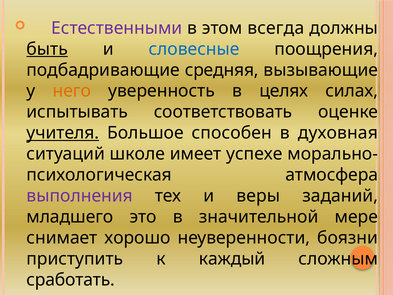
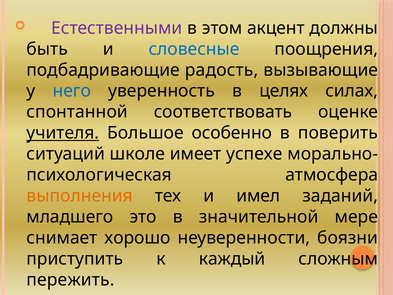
всегда: всегда -> акцент (276, 28)
быть underline: present -> none (47, 49)
средняя: средняя -> радость (222, 70)
него colour: orange -> blue (72, 91)
испытывать: испытывать -> спонтанной (77, 112)
способен: способен -> особенно (232, 133)
духовная: духовная -> поверить (338, 133)
выполнения colour: purple -> orange (80, 196)
веры: веры -> имел (258, 196)
сработать: сработать -> пережить (71, 280)
